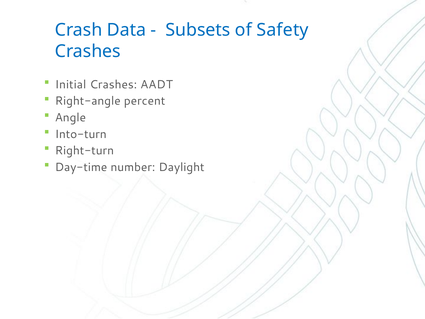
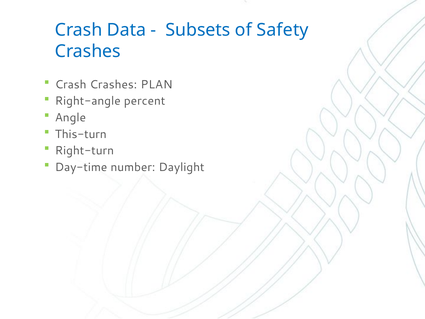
Initial: Initial -> Crash (71, 84)
AADT: AADT -> PLAN (157, 84)
Into-turn: Into-turn -> This-turn (81, 134)
